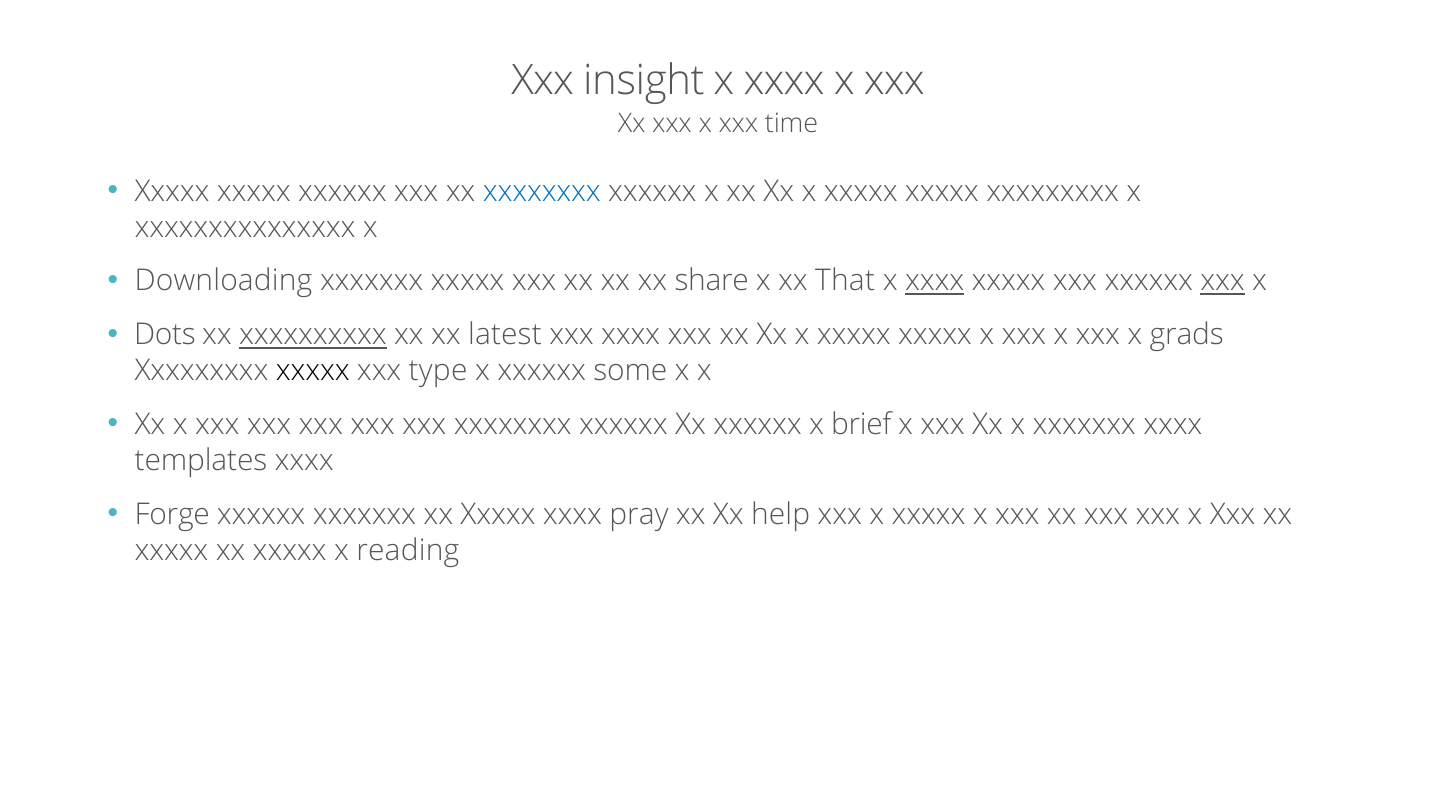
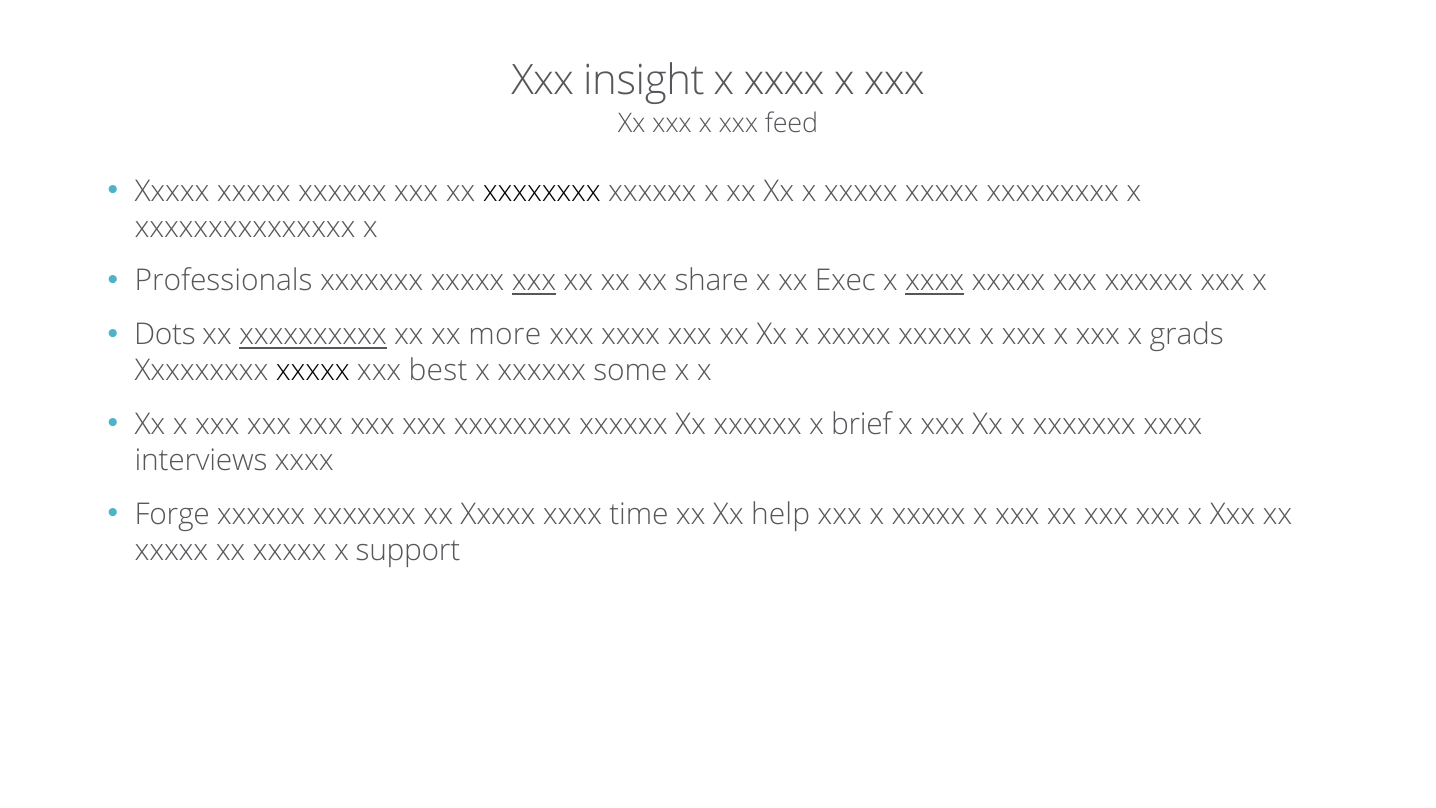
time: time -> feed (792, 123)
xxxxxxxx colour: blue -> black (542, 191)
Downloading: Downloading -> Professionals (224, 281)
xxx underline: none -> present (534, 281)
That: That -> Exec (845, 281)
xxx underline: present -> none (1223, 281)
latest: latest -> more (505, 335)
type: type -> best (438, 371)
templates: templates -> interviews (201, 460)
pray: pray -> time (639, 514)
reading: reading -> support (408, 550)
